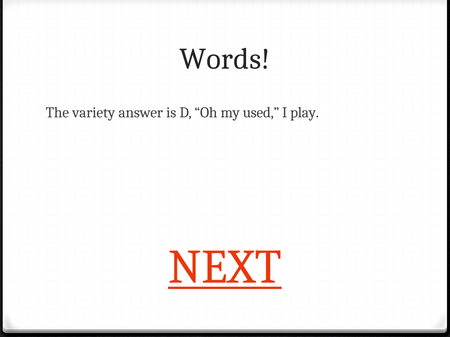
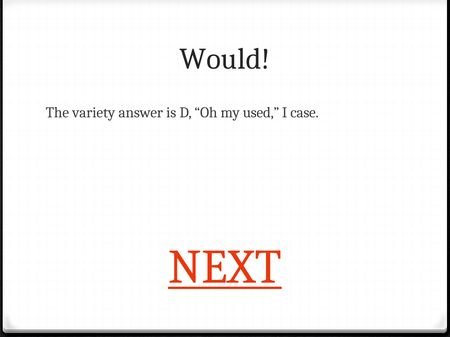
Words: Words -> Would (225, 59)
play: play -> case (305, 113)
